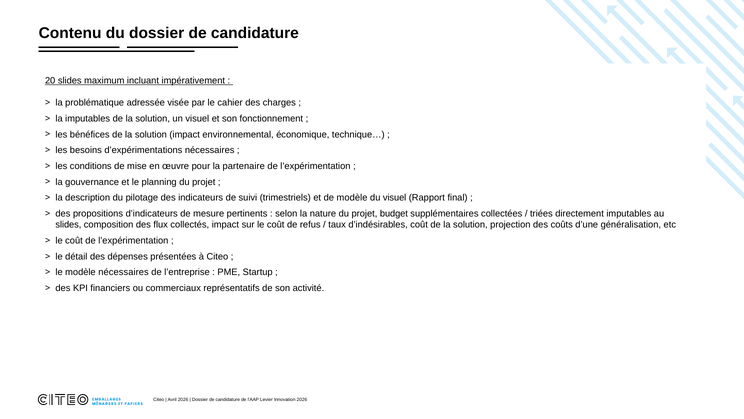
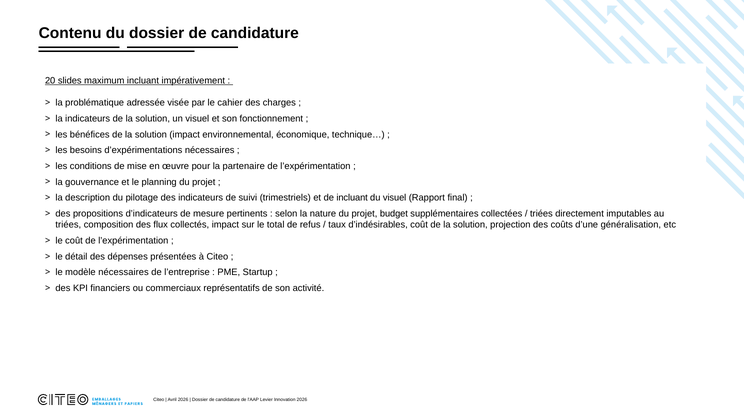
la imputables: imputables -> indicateurs (88, 119)
de modèle: modèle -> incluant (352, 198)
slides: slides -> triées (68, 225)
sur le coût: coût -> total (276, 225)
